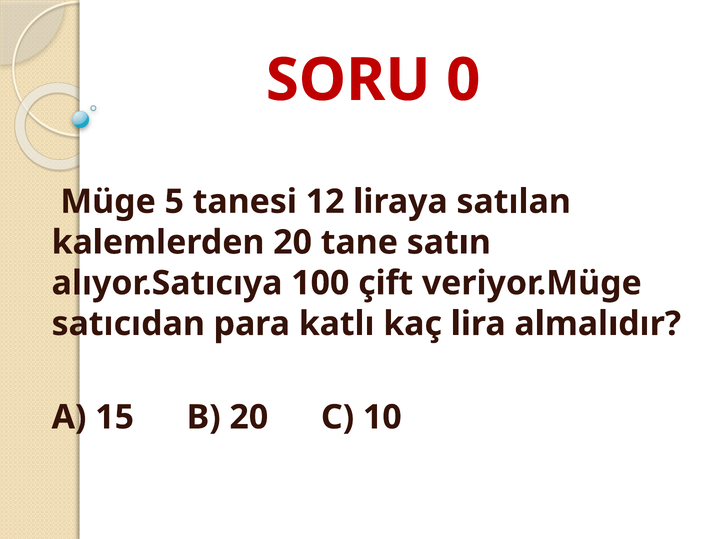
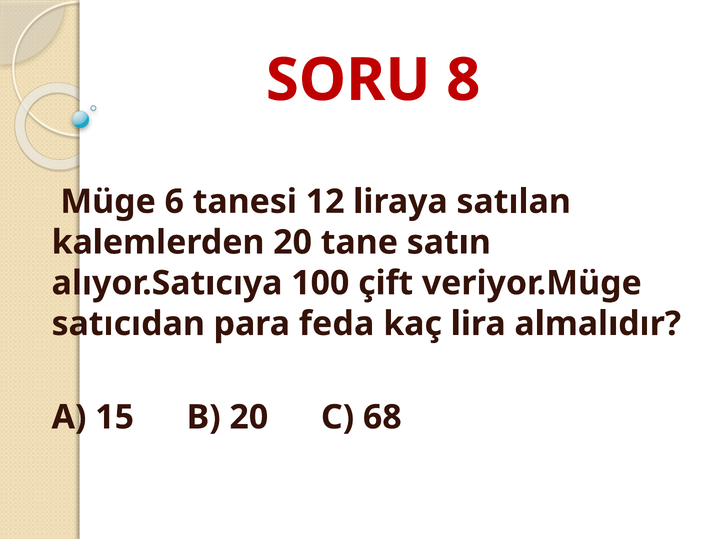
0: 0 -> 8 (463, 80)
5: 5 -> 6 (174, 201)
katlı: katlı -> feda (337, 324)
10: 10 -> 68 (382, 417)
